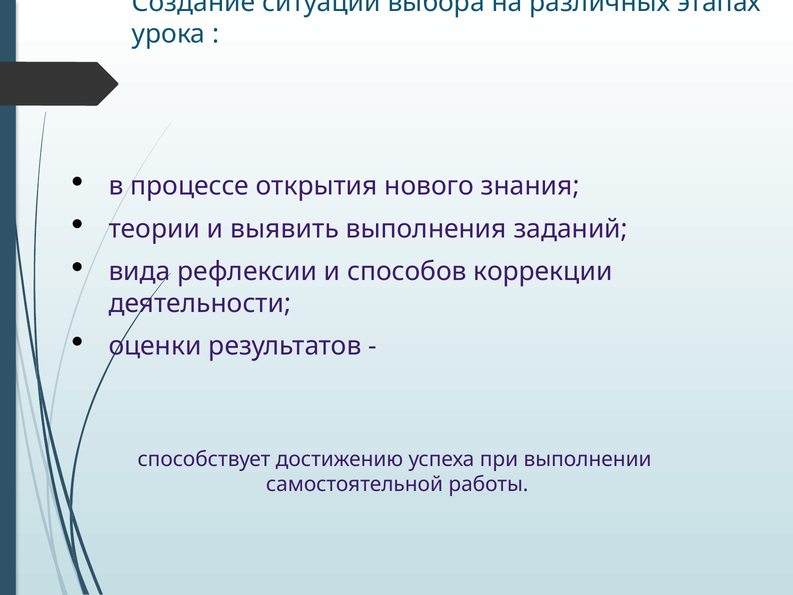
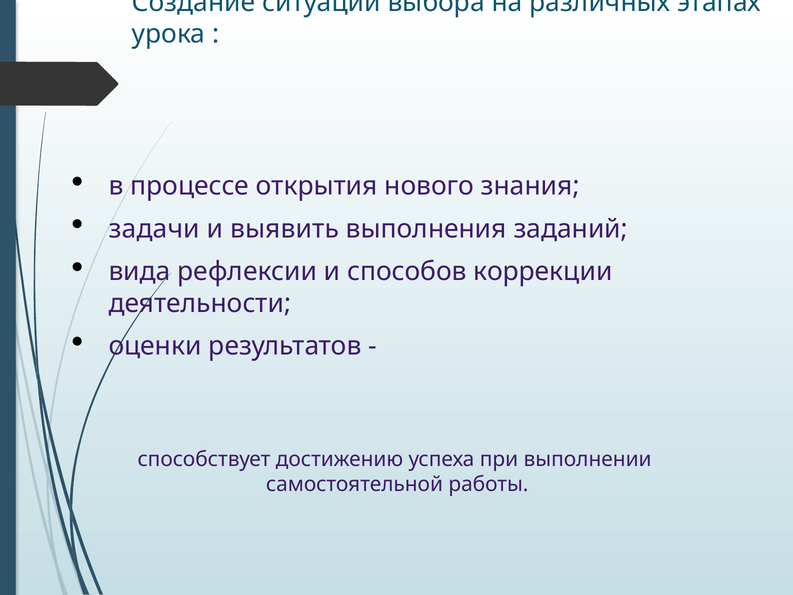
теории: теории -> задачи (154, 229)
